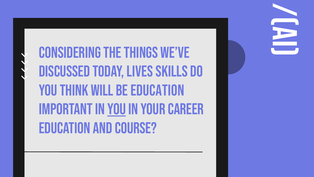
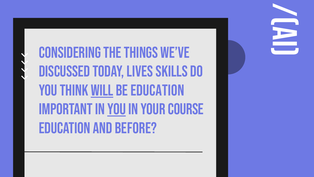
will underline: none -> present (102, 90)
career: career -> course (186, 109)
course: course -> before (136, 128)
